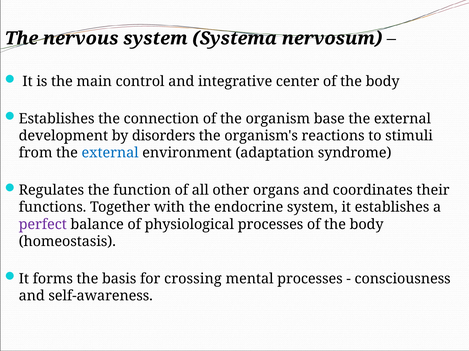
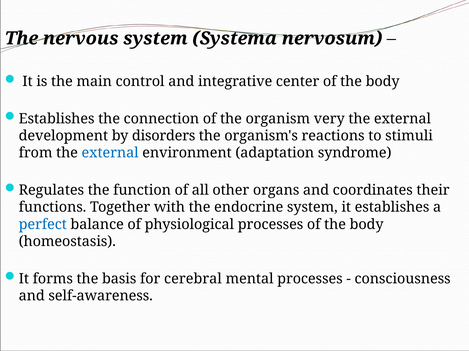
base: base -> very (329, 119)
perfect colour: purple -> blue (43, 225)
crossing: crossing -> cerebral (193, 279)
